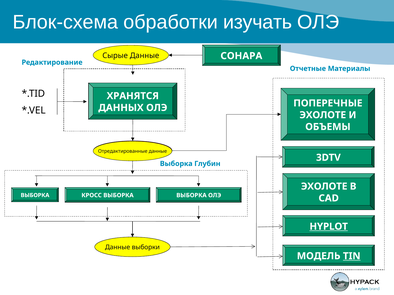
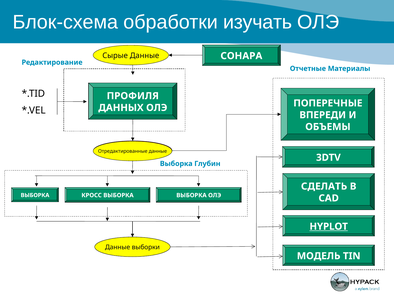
ХРАНЯТСЯ: ХРАНЯТСЯ -> ПРОФИЛЯ (133, 96)
ЭХОЛОТЕ: ЭХОЛОТЕ -> ВПЕРЕДИ (323, 115)
ЭХОЛОТЕ: ЭХОЛОТЕ -> СДЕЛАТЬ (324, 187)
TIN underline: present -> none (352, 256)
